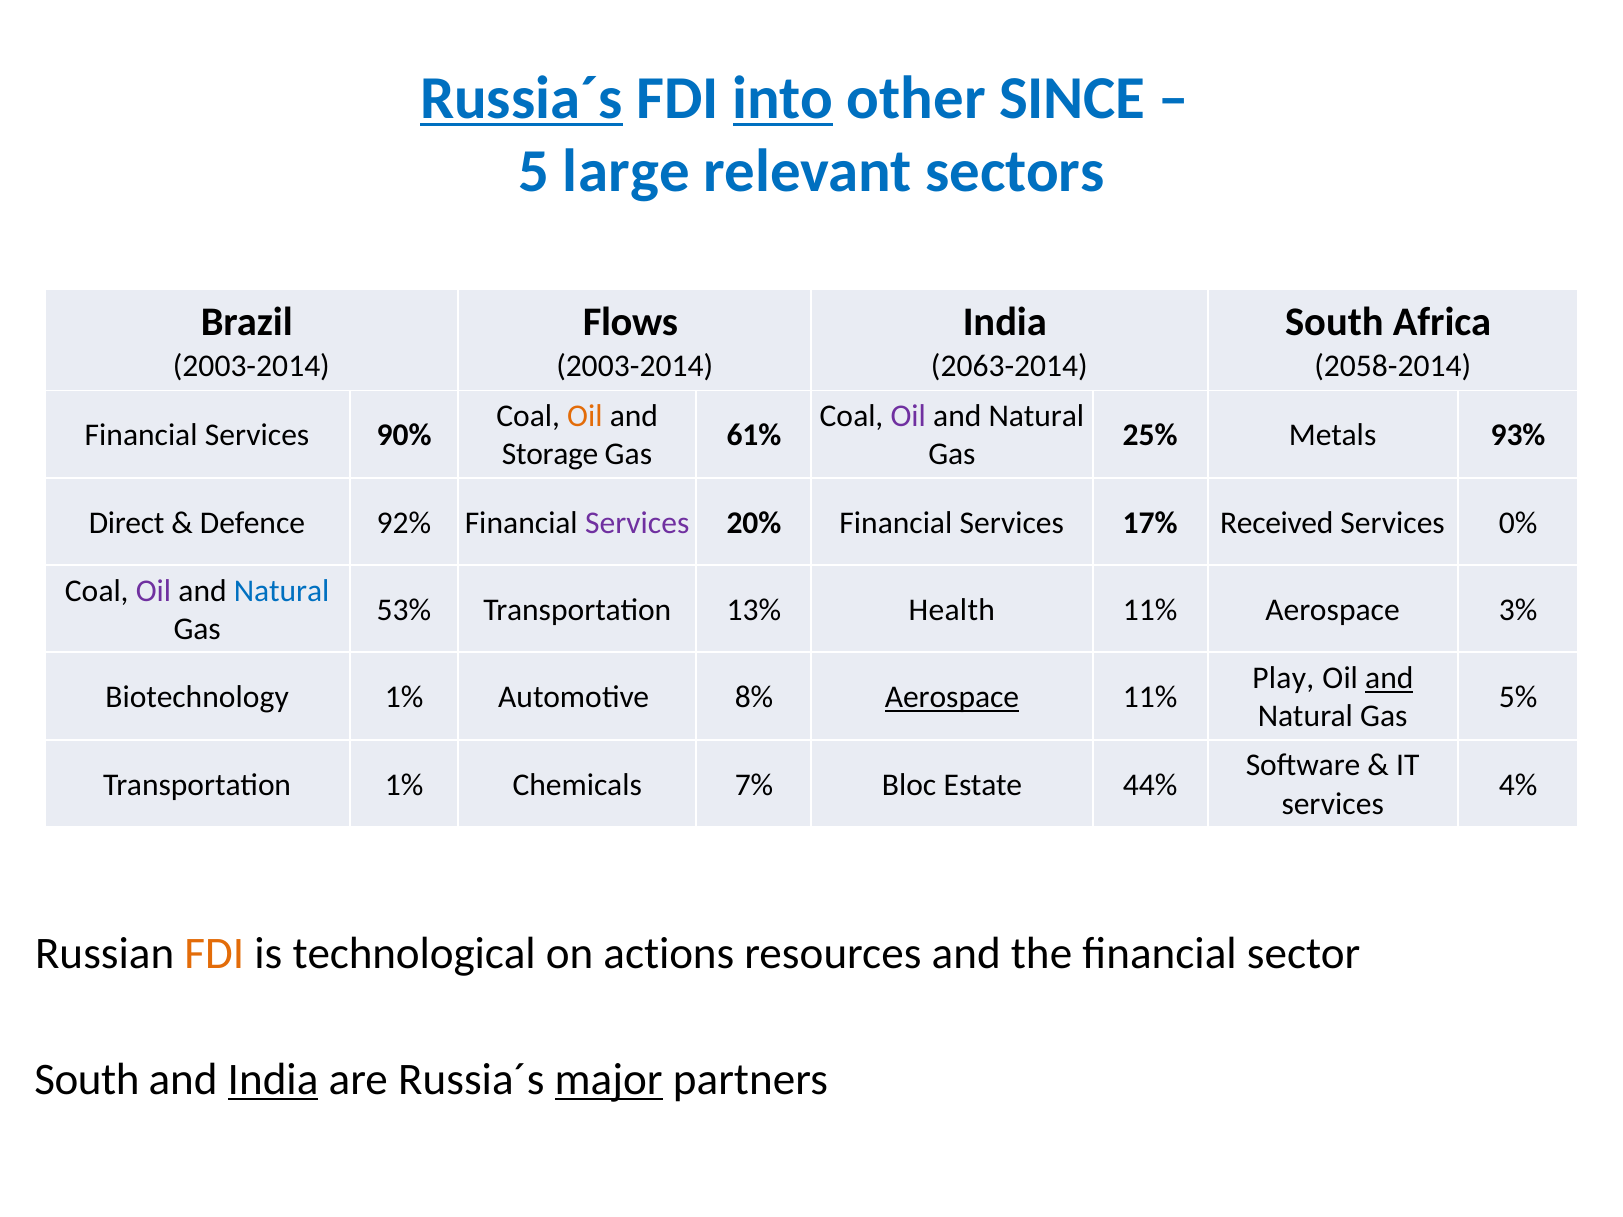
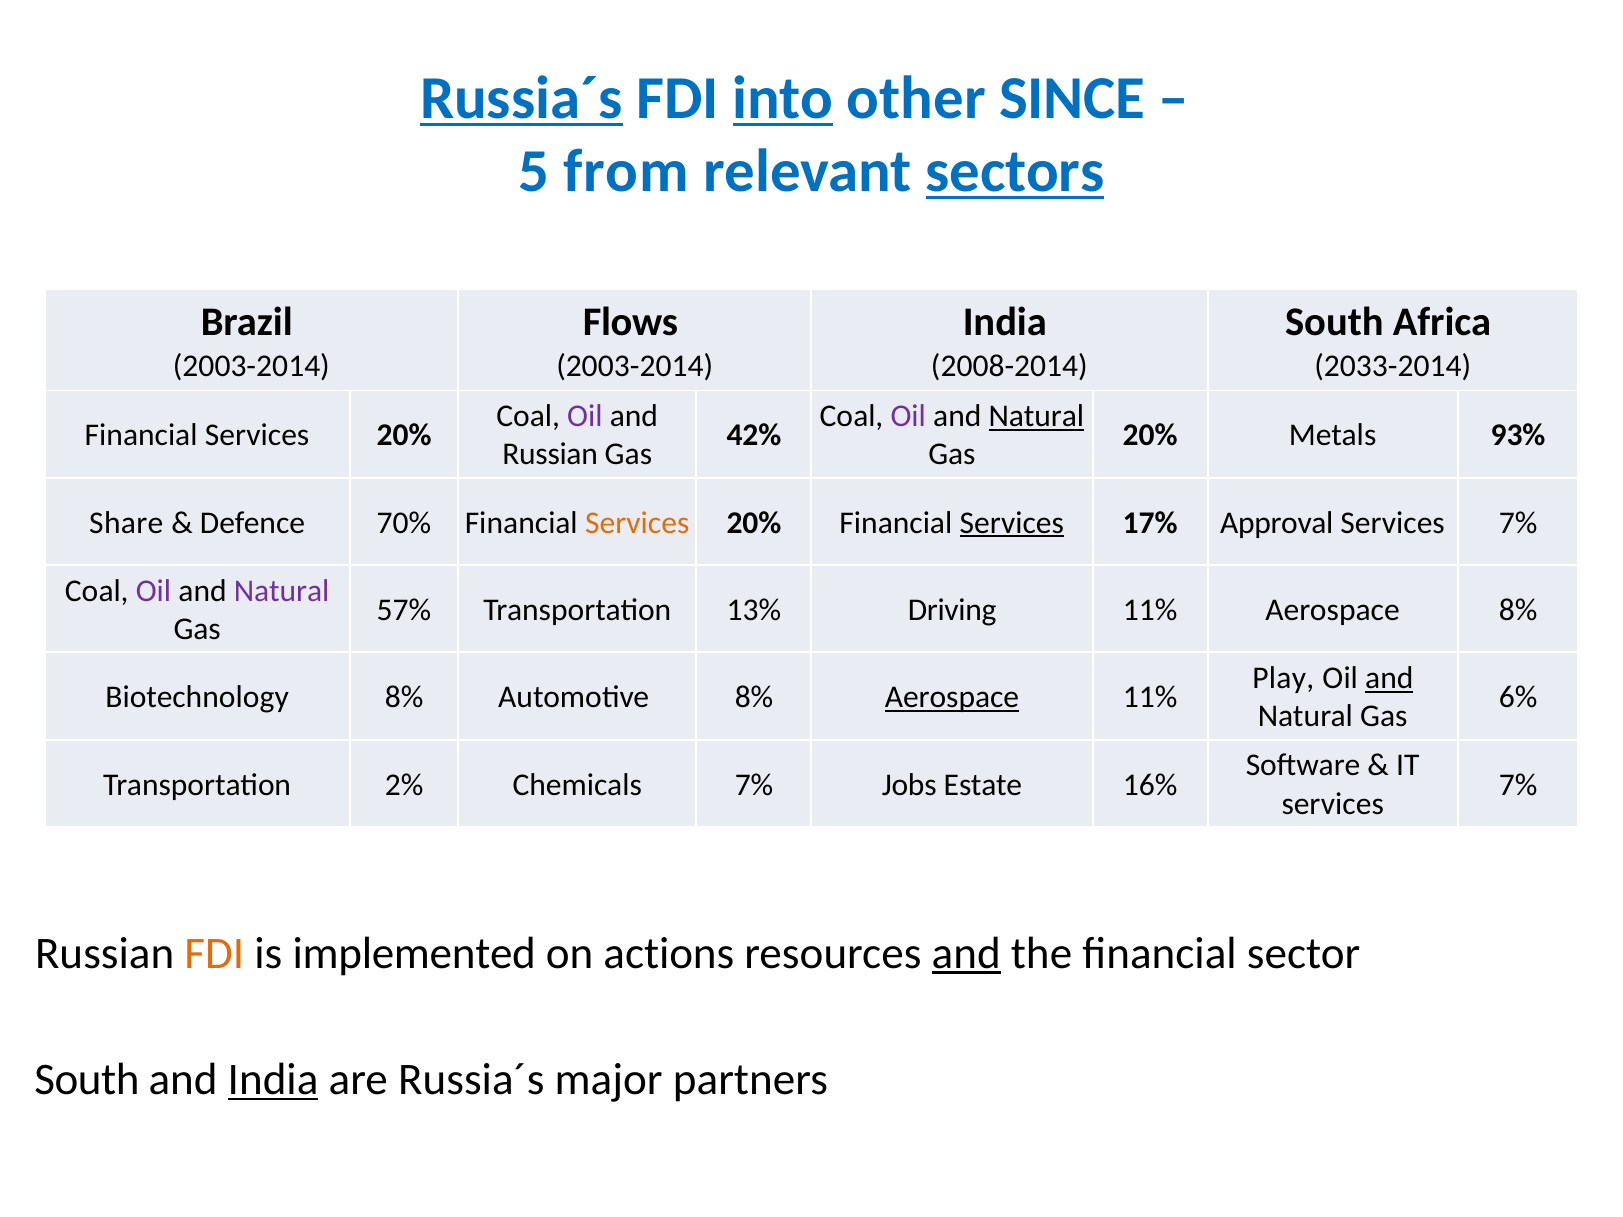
large: large -> from (626, 171)
sectors underline: none -> present (1015, 171)
2063-2014: 2063-2014 -> 2008-2014 (1009, 366)
2058-2014: 2058-2014 -> 2033-2014 (1393, 366)
Oil colour: orange -> purple (585, 416)
Natural underline: none -> present (1036, 416)
90%: 90% -> 20% (404, 435)
61%: 61% -> 42% (754, 435)
25%: 25% -> 20% (1150, 435)
Storage: Storage -> Russian (550, 455)
Direct: Direct -> Share (126, 523)
92%: 92% -> 70% (404, 523)
Services colour: purple -> orange (637, 523)
Services underline: none -> present (1012, 523)
Received: Received -> Approval (1277, 523)
0%: 0% -> 7% (1518, 523)
Natural colour: blue -> purple (282, 591)
53%: 53% -> 57% (404, 610)
Health: Health -> Driving (952, 610)
Aerospace 3%: 3% -> 8% (1518, 610)
Biotechnology 1%: 1% -> 8% (404, 698)
5%: 5% -> 6% (1518, 698)
Transportation 1%: 1% -> 2% (404, 785)
Bloc: Bloc -> Jobs (909, 785)
44%: 44% -> 16% (1150, 785)
4%: 4% -> 7% (1518, 785)
technological: technological -> implemented (414, 954)
and underline: none -> present (966, 954)
major underline: present -> none (609, 1080)
